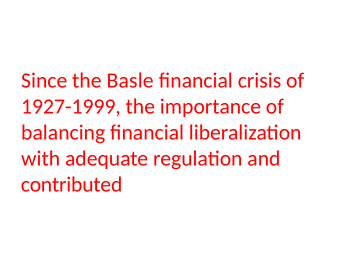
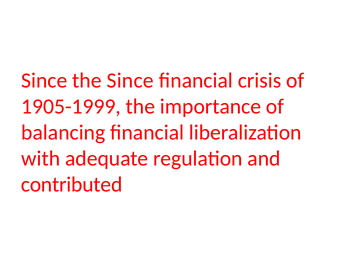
the Basle: Basle -> Since (130, 80)
1927-1999: 1927-1999 -> 1905-1999 (71, 106)
